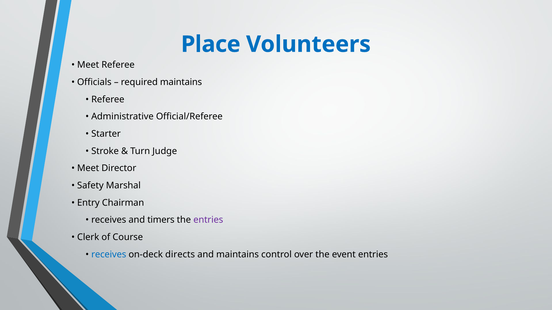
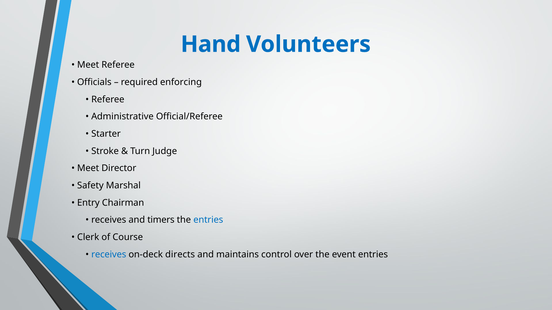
Place: Place -> Hand (211, 44)
required maintains: maintains -> enforcing (181, 82)
entries colour: purple -> blue (208, 220)
